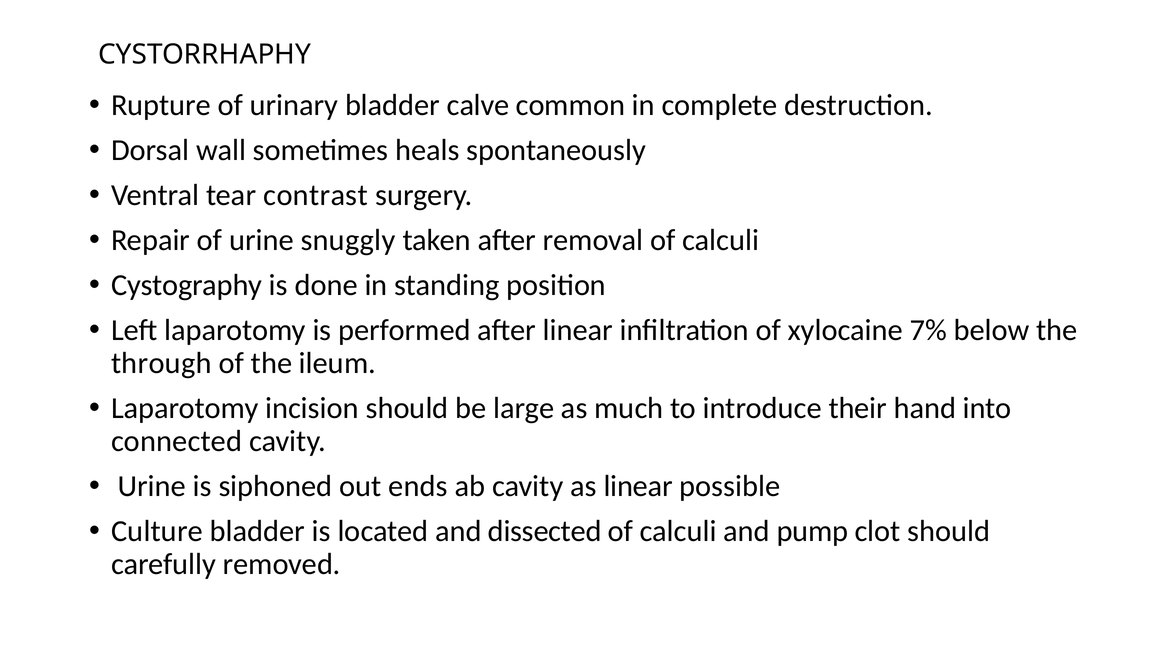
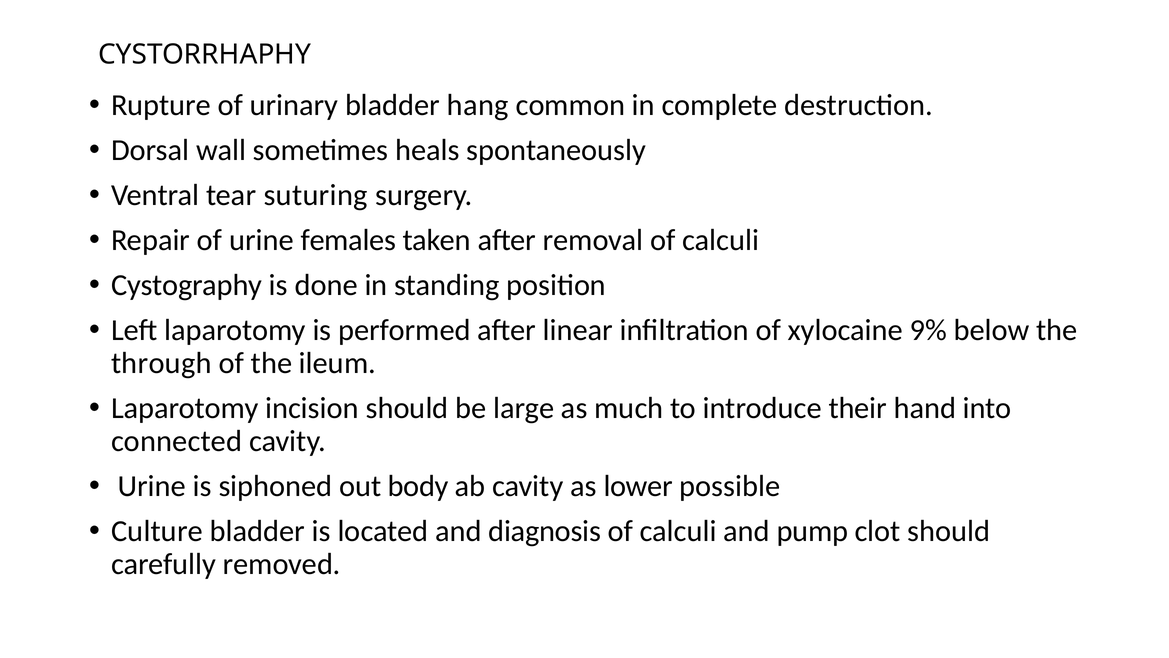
calve: calve -> hang (478, 105)
contrast: contrast -> suturing (316, 195)
snuggly: snuggly -> females (348, 240)
7%: 7% -> 9% (928, 330)
ends: ends -> body (418, 486)
as linear: linear -> lower (638, 486)
dissected: dissected -> diagnosis (545, 531)
